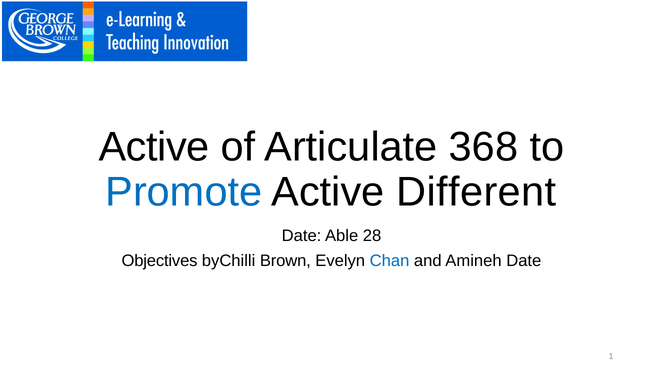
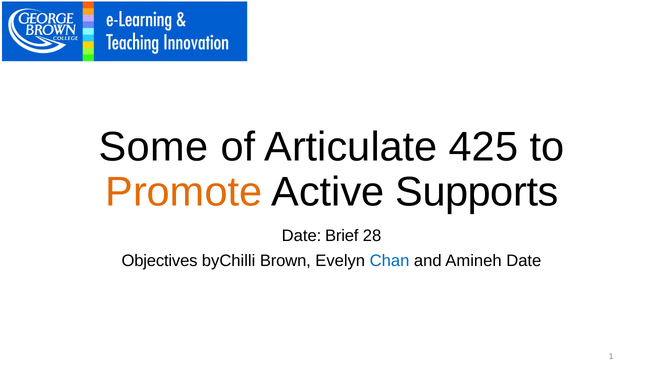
Active: Active -> Some (154, 147)
368: 368 -> 425 (484, 147)
Promote colour: blue -> orange (184, 192)
Different: Different -> Supports (477, 192)
Able: Able -> Brief (342, 236)
